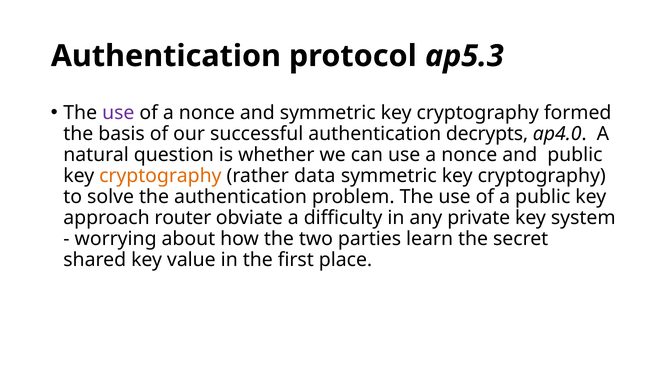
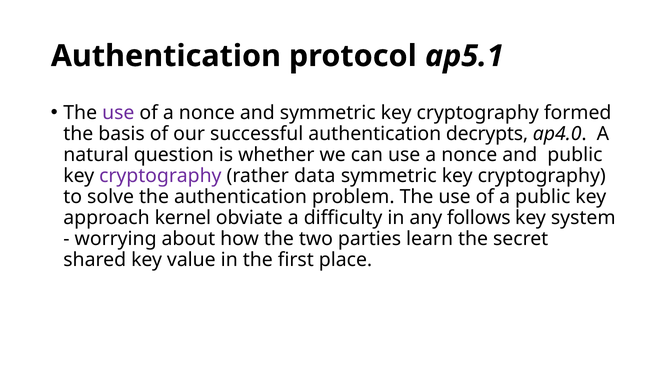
ap5.3: ap5.3 -> ap5.1 (464, 56)
cryptography colour: orange -> purple (160, 176)
router: router -> kernel (183, 218)
private: private -> follows (479, 218)
